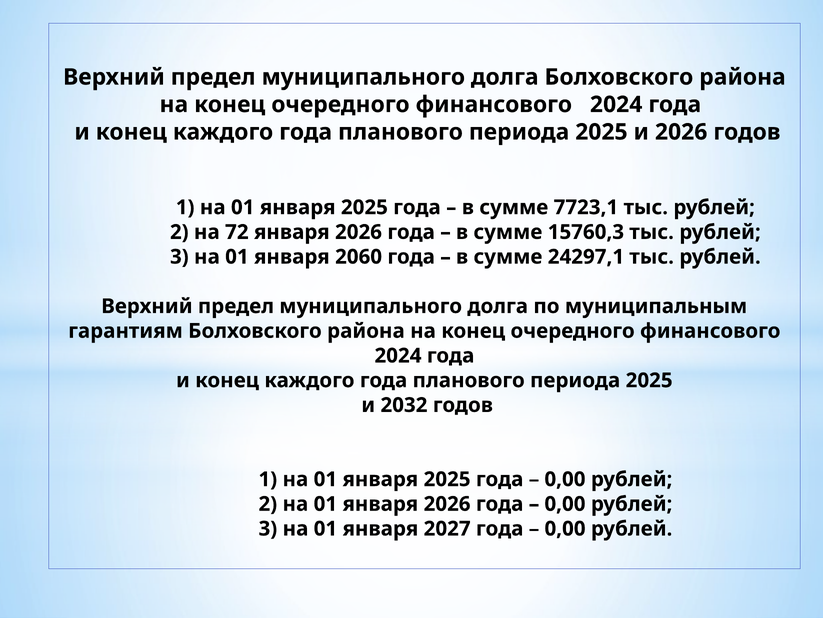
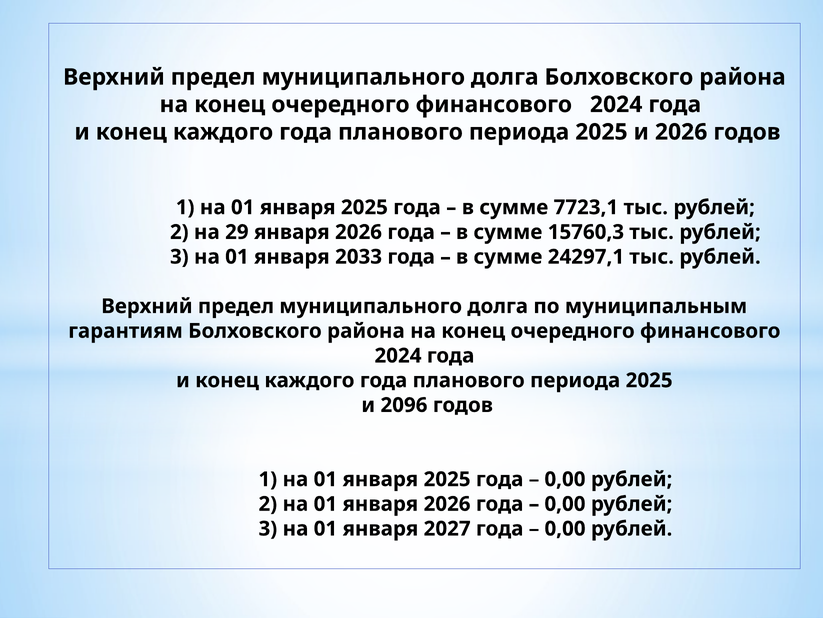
72: 72 -> 29 (237, 232)
2060: 2060 -> 2033 (359, 257)
2032: 2032 -> 2096 (404, 405)
